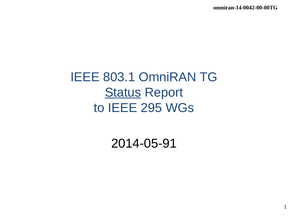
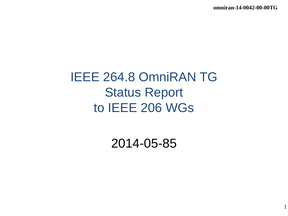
803.1: 803.1 -> 264.8 (119, 77)
Status underline: present -> none (123, 92)
295: 295 -> 206 (151, 108)
2014-05-91: 2014-05-91 -> 2014-05-85 (144, 144)
